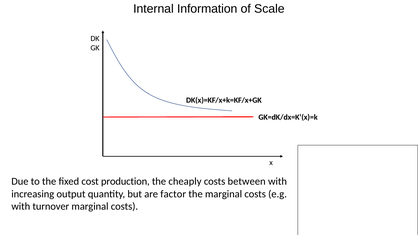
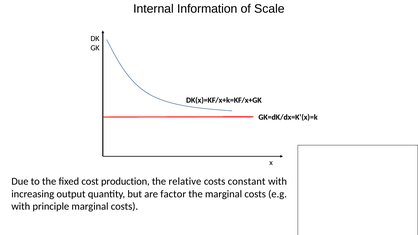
cheaply: cheaply -> relative (185, 181)
between: between -> constant (247, 181)
turnover: turnover -> principle (51, 207)
